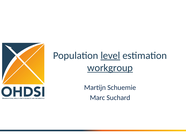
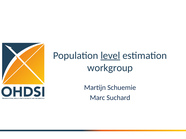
workgroup underline: present -> none (110, 68)
